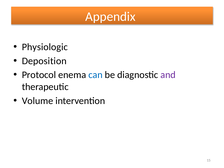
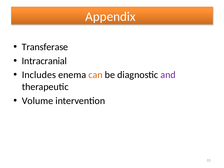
Physiologic: Physiologic -> Transferase (45, 47)
Deposition: Deposition -> Intracranial (44, 61)
Protocol: Protocol -> Includes (39, 75)
can colour: blue -> orange (95, 75)
